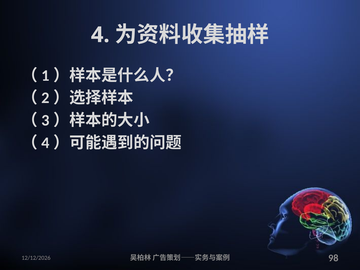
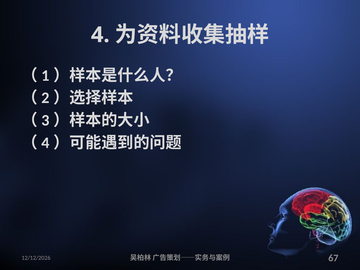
98: 98 -> 67 (333, 258)
